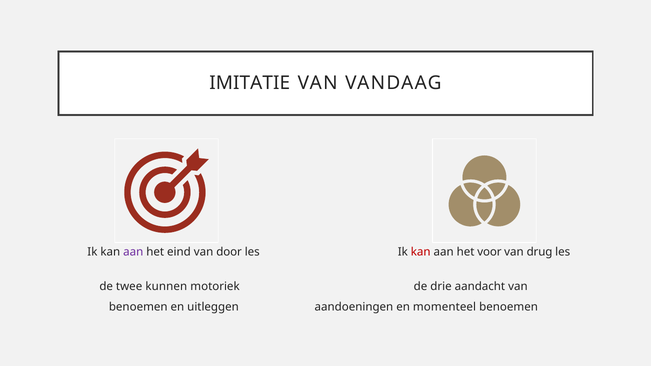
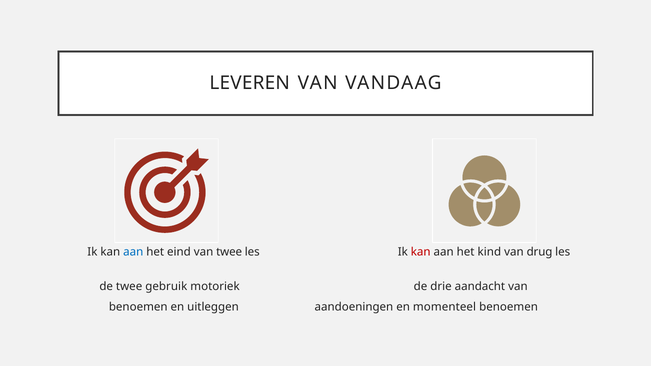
IMITATIE: IMITATIE -> LEVEREN (250, 83)
aan colour: purple -> blue (133, 252)
van door: door -> twee (229, 252)
voor: voor -> kind (489, 252)
kunnen: kunnen -> gebruik (166, 287)
